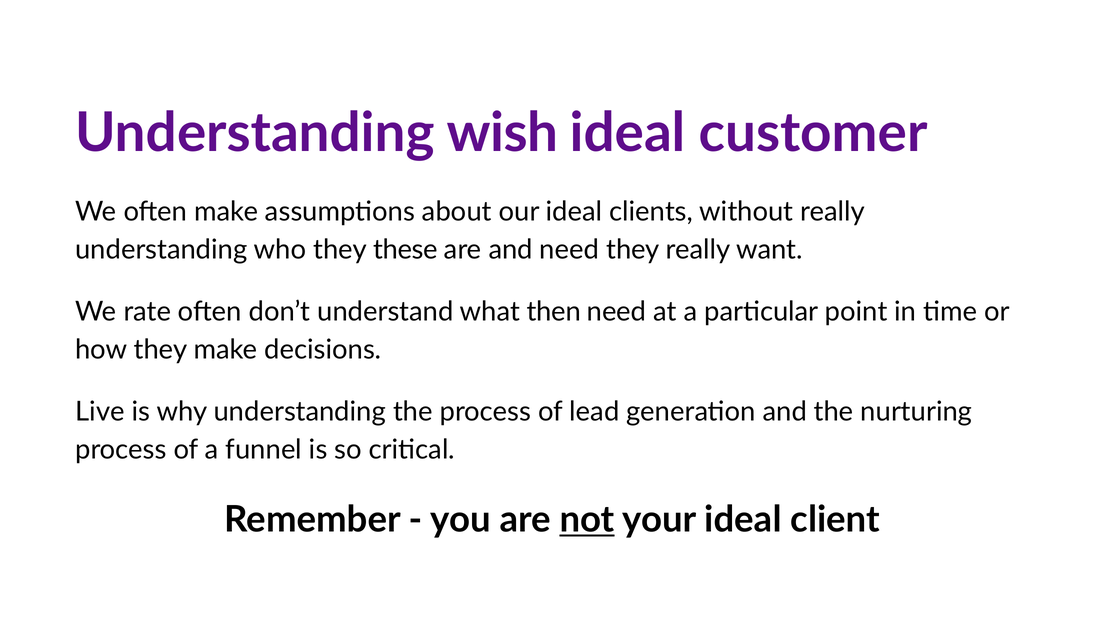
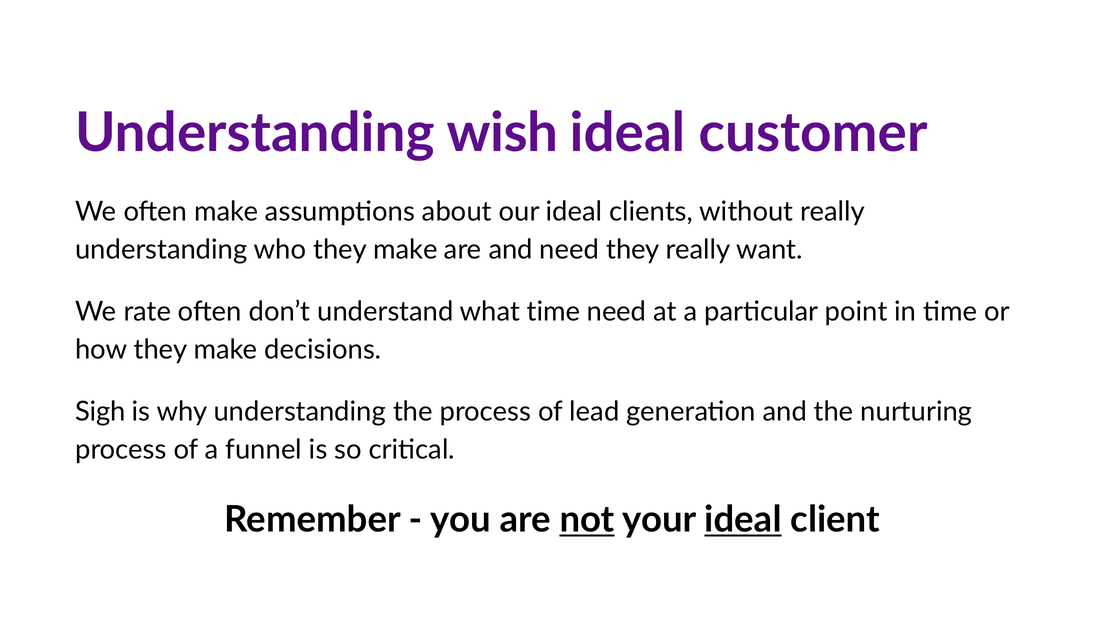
who they these: these -> make (405, 250)
what then: then -> time (554, 312)
Live: Live -> Sigh (100, 412)
ideal underline: none -> present (743, 520)
